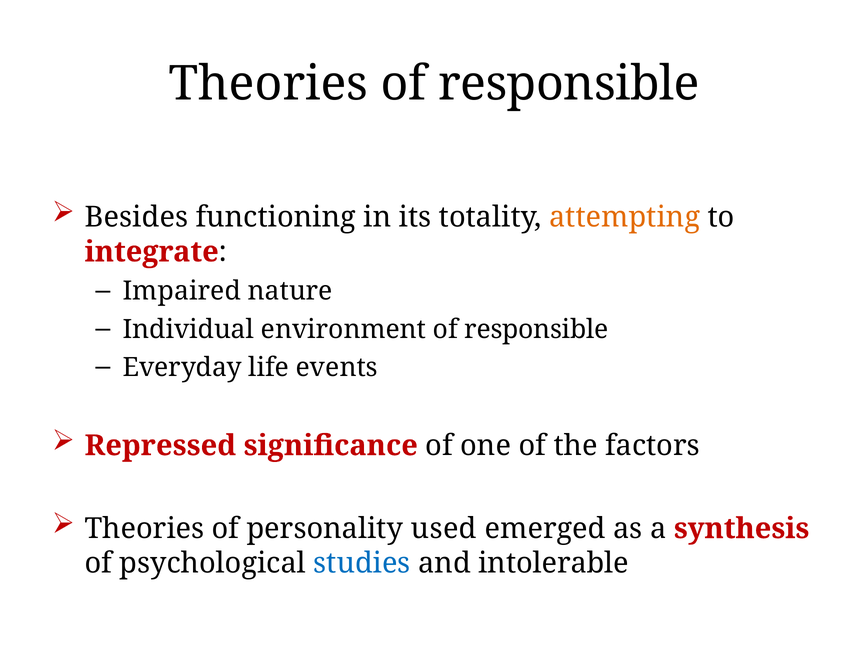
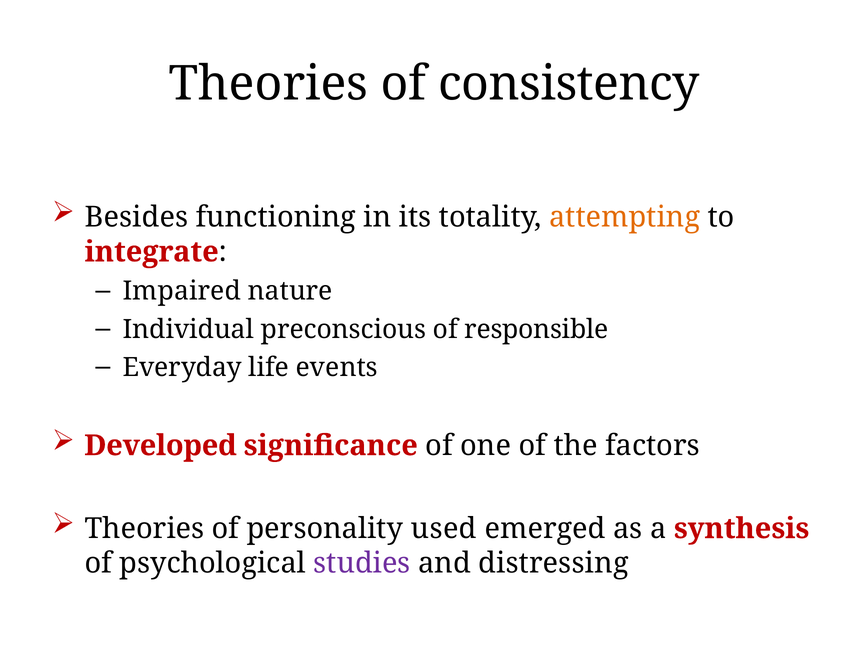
Theories of responsible: responsible -> consistency (569, 84)
environment: environment -> preconscious (344, 329)
Repressed: Repressed -> Developed (161, 446)
studies colour: blue -> purple (362, 563)
intolerable: intolerable -> distressing (553, 563)
